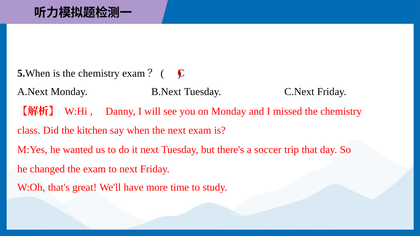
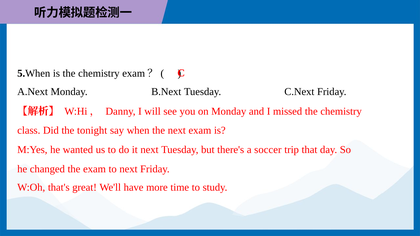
kitchen: kitchen -> tonight (92, 131)
